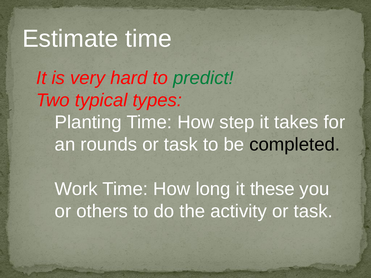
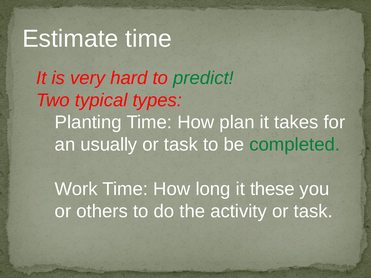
step: step -> plan (237, 122)
rounds: rounds -> usually (109, 145)
completed colour: black -> green (295, 145)
